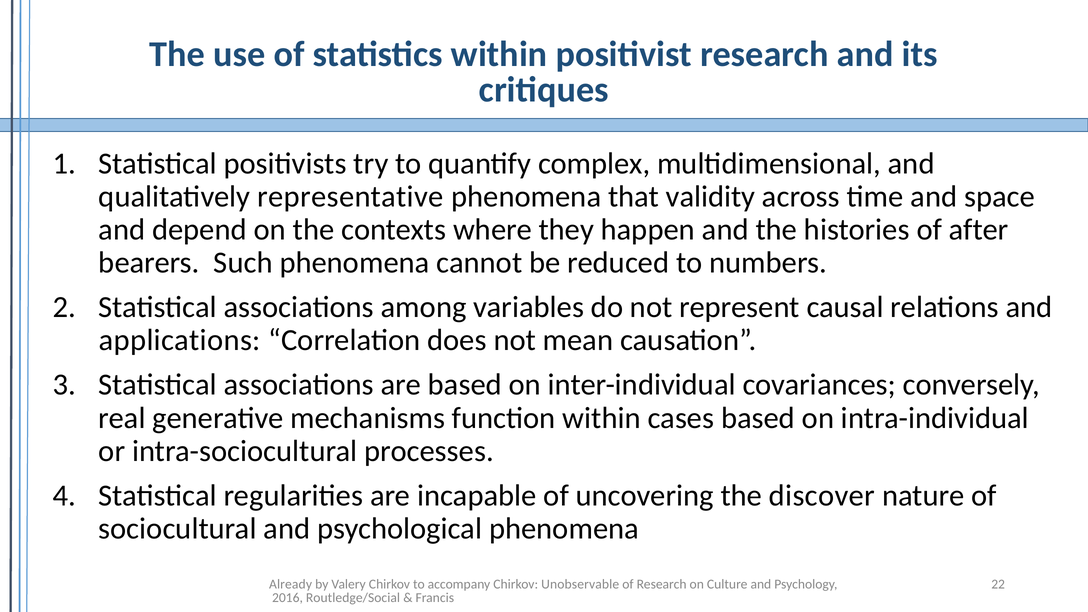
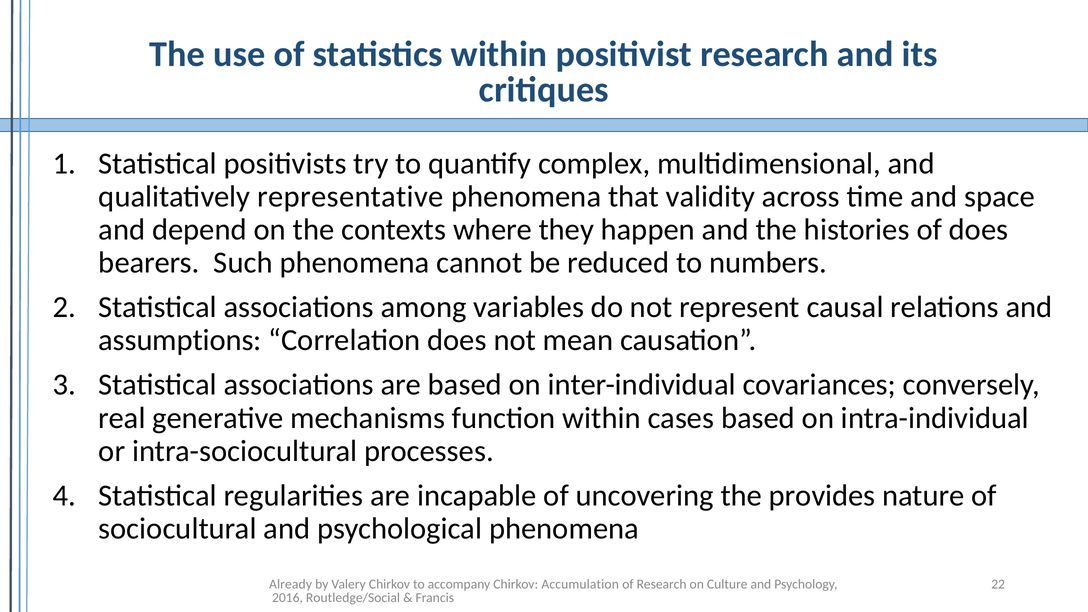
of after: after -> does (979, 230)
applications: applications -> assumptions (180, 340)
discover: discover -> provides (822, 495)
Unobservable: Unobservable -> Accumulation (580, 584)
